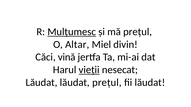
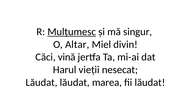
mă prețul: prețul -> singur (138, 32)
vieții underline: present -> none (89, 70)
lăudat prețul: prețul -> marea (107, 83)
